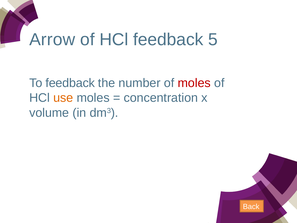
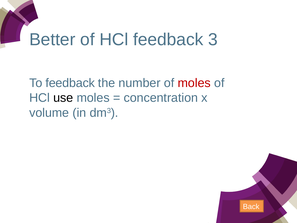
Arrow: Arrow -> Better (52, 40)
5: 5 -> 3 (213, 40)
use colour: orange -> black (63, 98)
